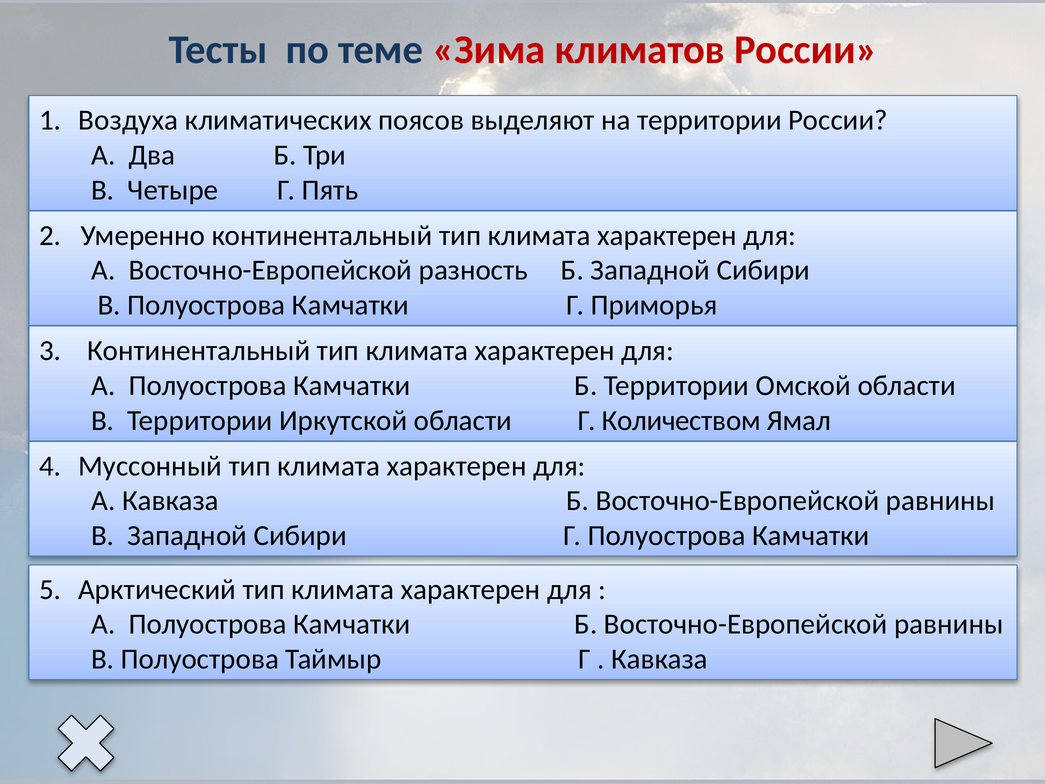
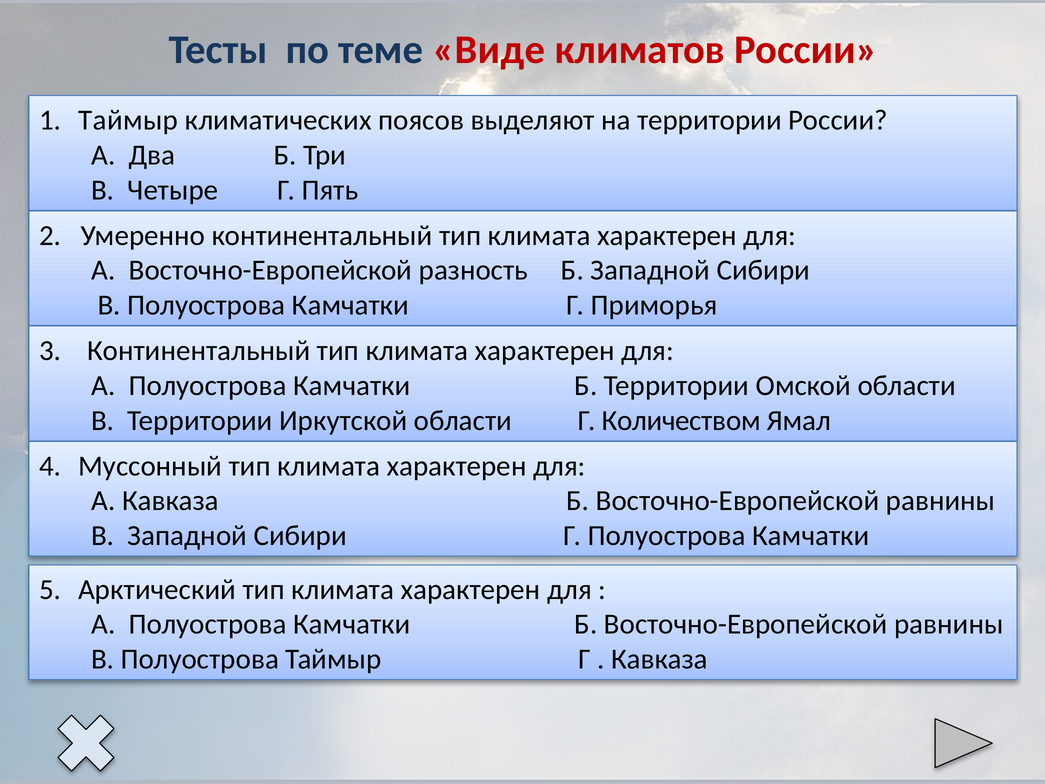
Зима: Зима -> Виде (489, 50)
Воздуха: Воздуха -> Таймыр (128, 120)
